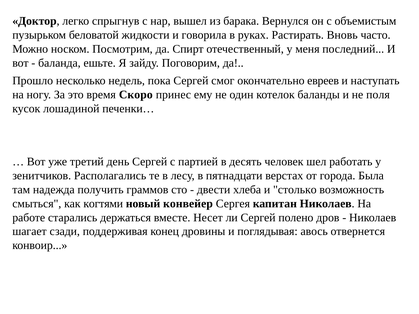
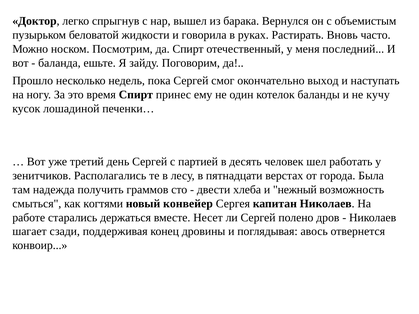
евреев: евреев -> выход (323, 81)
время Скоро: Скоро -> Спирт (136, 95)
поля: поля -> кучу (378, 95)
столько: столько -> нежный (295, 190)
